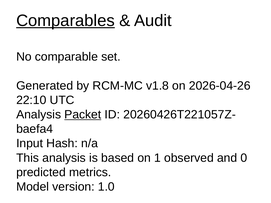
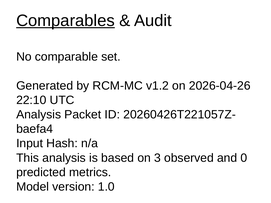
v1.8: v1.8 -> v1.2 (157, 86)
Packet underline: present -> none (83, 115)
1: 1 -> 3 (158, 158)
